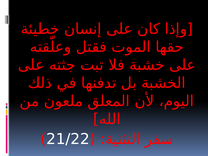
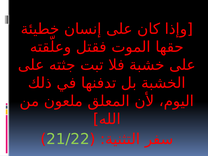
21/22 colour: white -> light green (68, 139)
